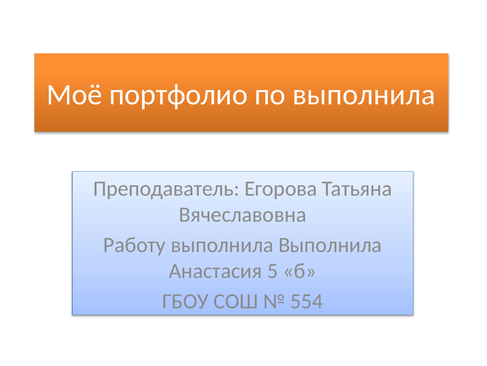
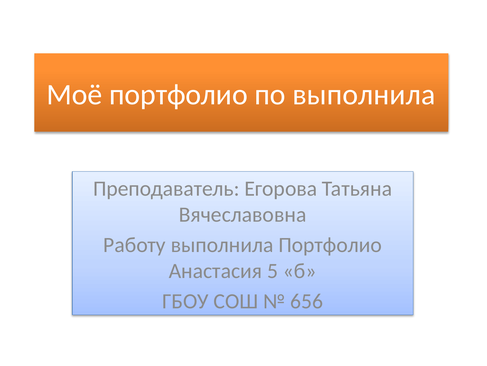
выполнила Выполнила: Выполнила -> Портфолио (330, 245)
554: 554 -> 656 (307, 301)
